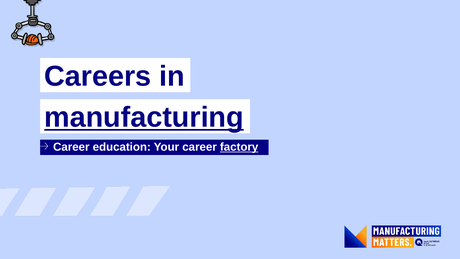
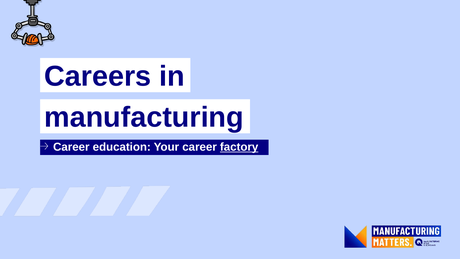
manufacturing underline: present -> none (144, 117)
